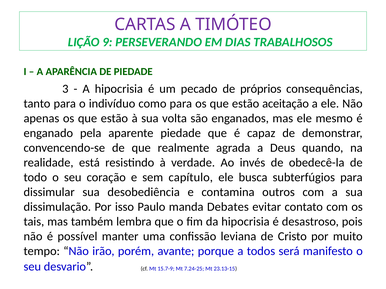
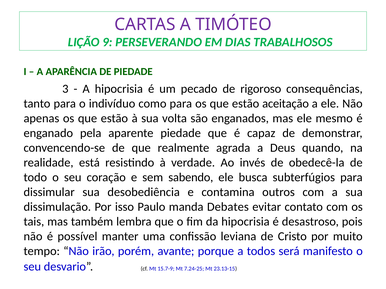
próprios: próprios -> rigoroso (261, 89)
capítulo: capítulo -> sabendo (191, 178)
